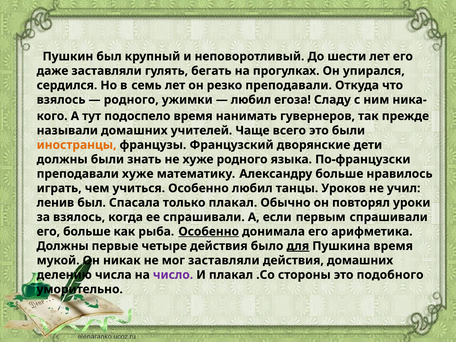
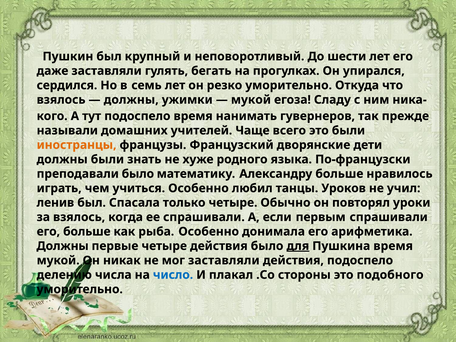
резко преподавали: преподавали -> уморительно (289, 85)
родного: родного -> должны (131, 100)
любил: любил -> мукой (251, 100)
преподавали хуже: хуже -> было (138, 174)
только плакал: плакал -> четыре (233, 203)
Особенно underline: present -> none (209, 232)
действия домашних: домашних -> подоспело (360, 260)
число colour: purple -> blue (173, 275)
